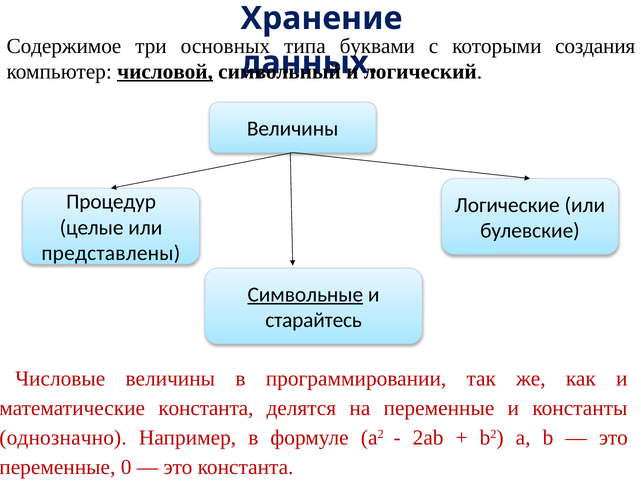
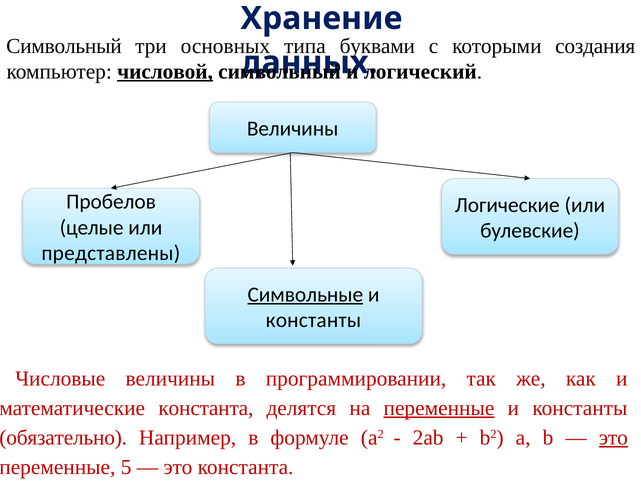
Содержимое: Содержимое -> Символьный (64, 46)
Процедур: Процедур -> Пробелов (111, 202)
старайтесь: старайтесь -> константы (313, 320)
переменные underline: none -> present (439, 408)
однозначно: однозначно -> обязательно (63, 437)
это underline: none -> present (613, 437)
0: 0 -> 5 (126, 467)
